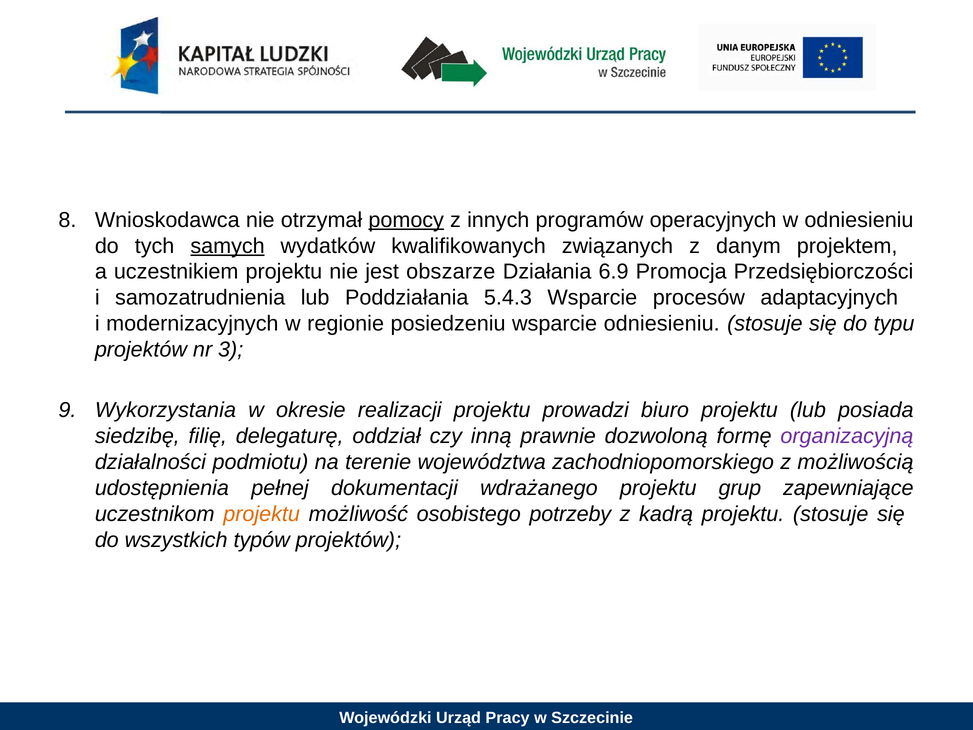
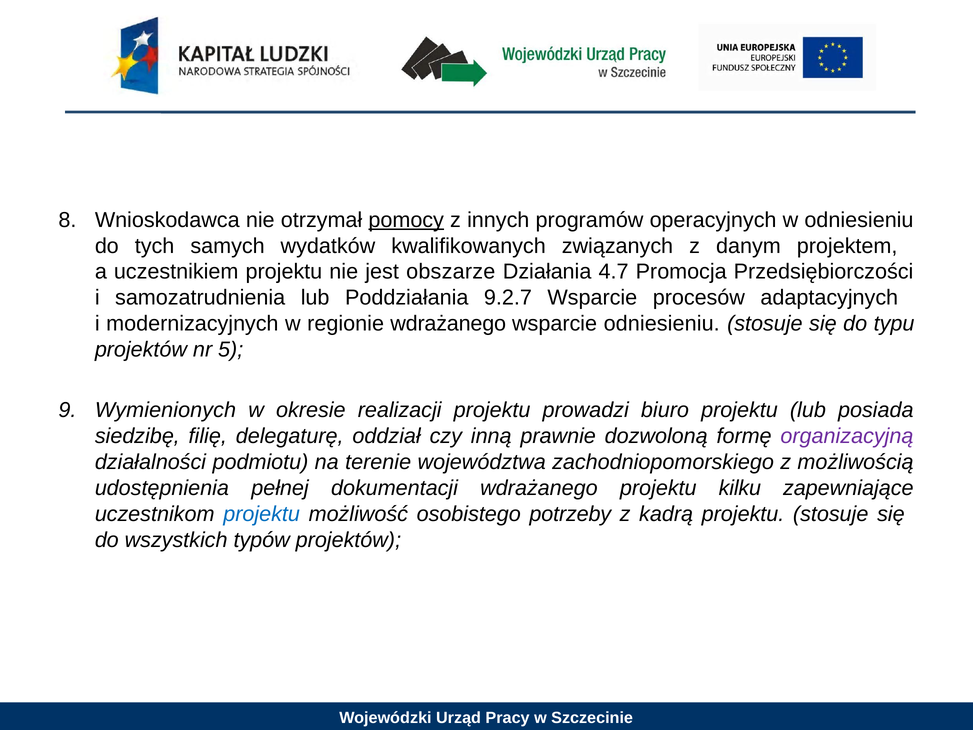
samych underline: present -> none (228, 246)
6.9: 6.9 -> 4.7 (614, 272)
5.4.3: 5.4.3 -> 9.2.7 (508, 298)
regionie posiedzeniu: posiedzeniu -> wdrażanego (448, 324)
3: 3 -> 5 (231, 350)
Wykorzystania: Wykorzystania -> Wymienionych (165, 410)
grup: grup -> kilku (740, 488)
projektu colour: orange -> blue (262, 514)
